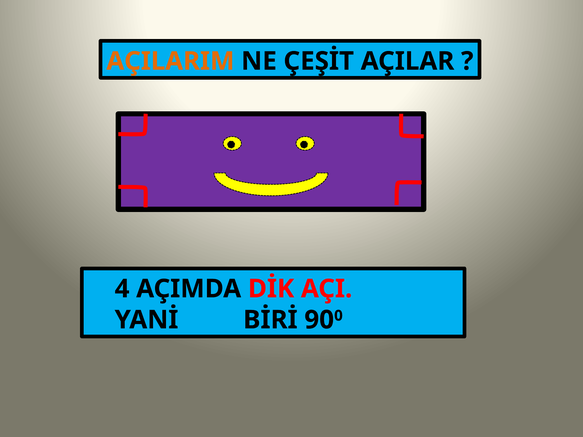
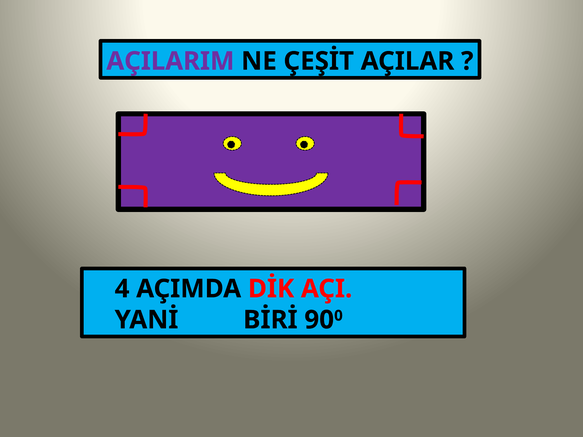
AÇILARIM colour: orange -> purple (170, 61)
